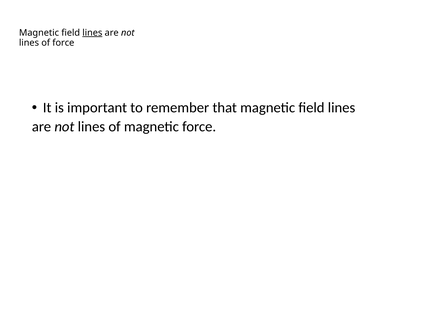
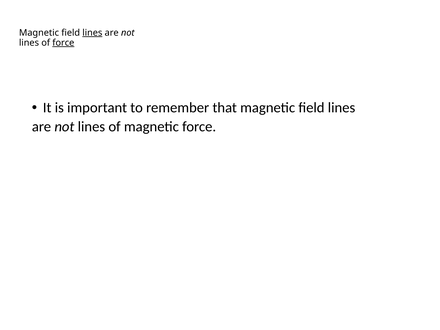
force underline: none -> present (63, 43)
